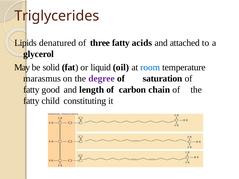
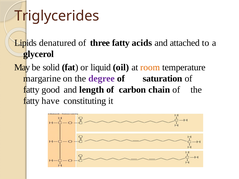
room colour: blue -> orange (150, 68)
marasmus: marasmus -> margarine (42, 79)
child: child -> have (51, 101)
